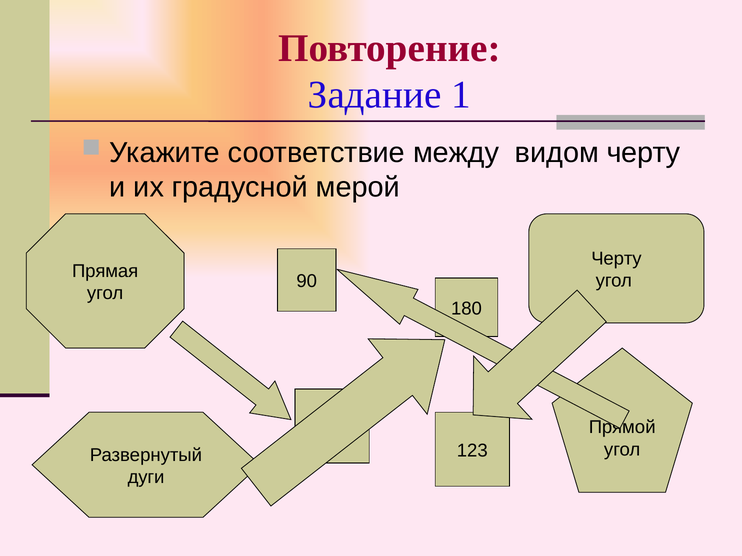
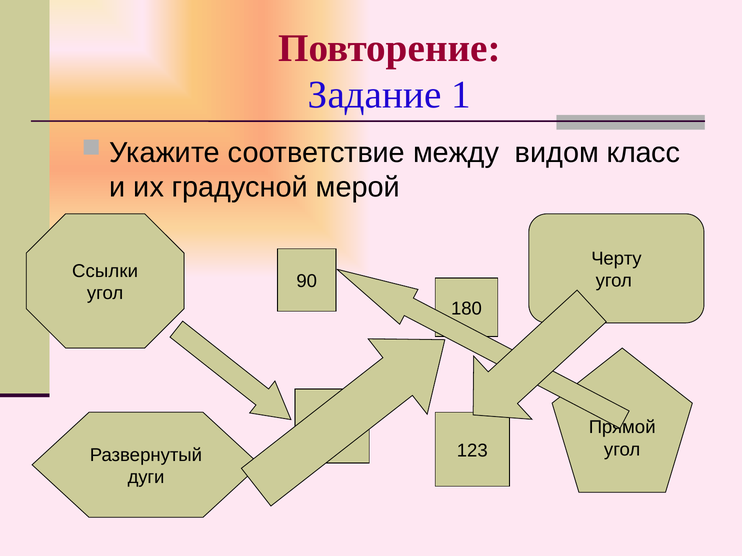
видом черту: черту -> класс (643, 153)
Прямая: Прямая -> Ссылки (105, 271)
